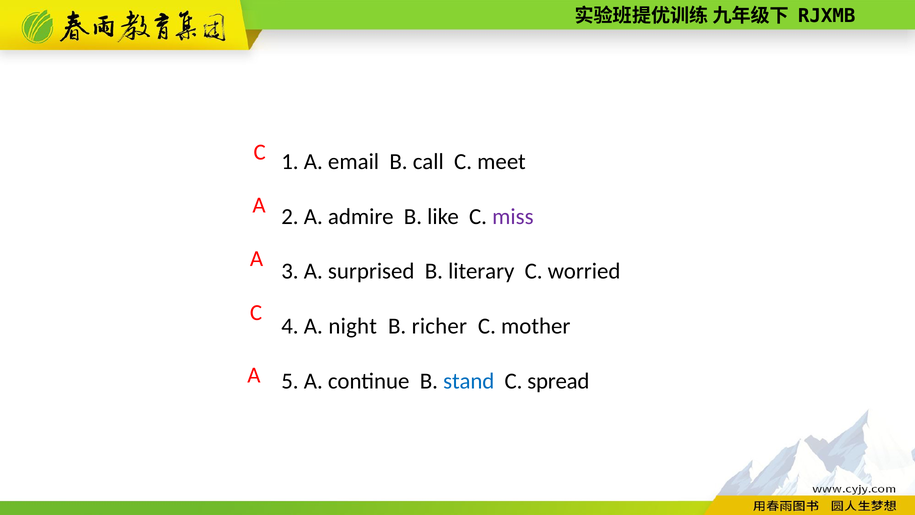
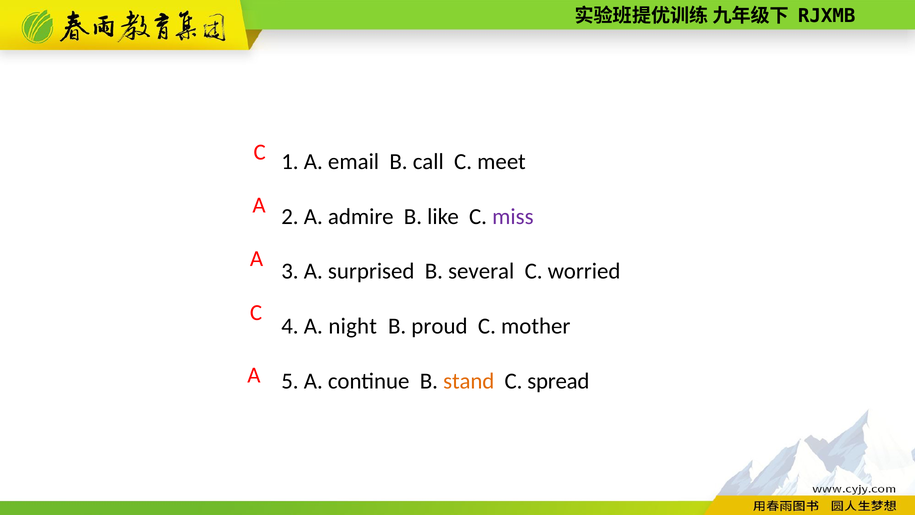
literary: literary -> several (481, 271)
richer: richer -> proud (439, 326)
stand colour: blue -> orange (469, 381)
